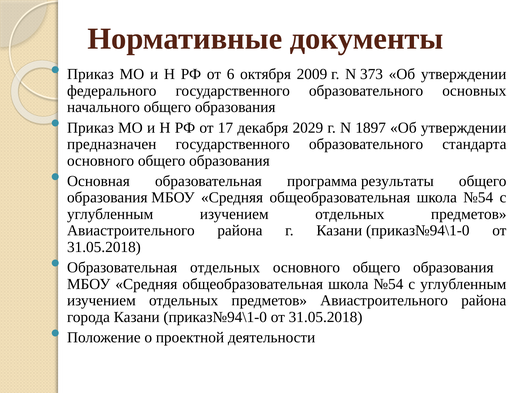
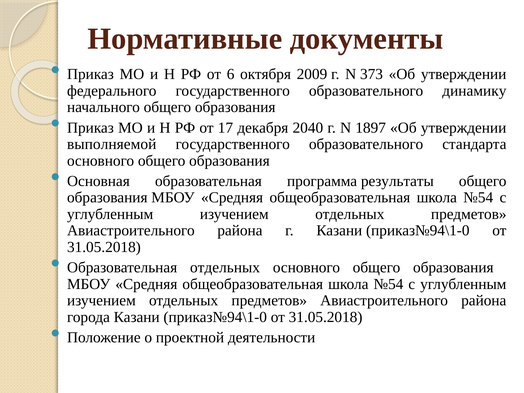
основных: основных -> динамику (474, 91)
2029: 2029 -> 2040 (308, 128)
предназначен: предназначен -> выполняемой (112, 144)
